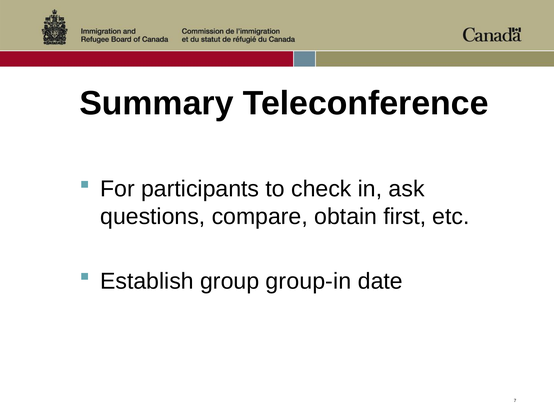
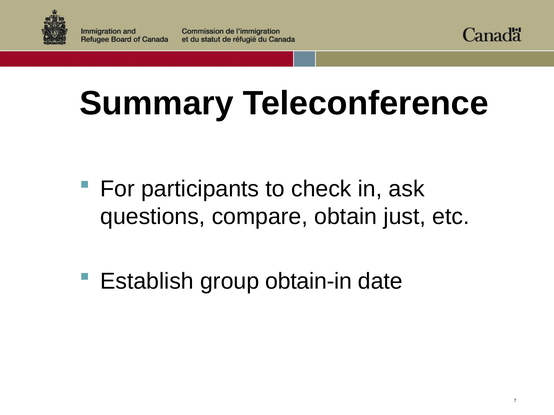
first: first -> just (405, 217)
group-in: group-in -> obtain-in (309, 281)
